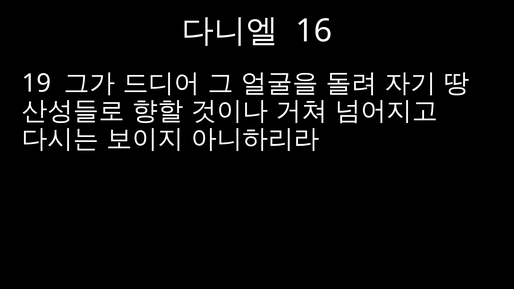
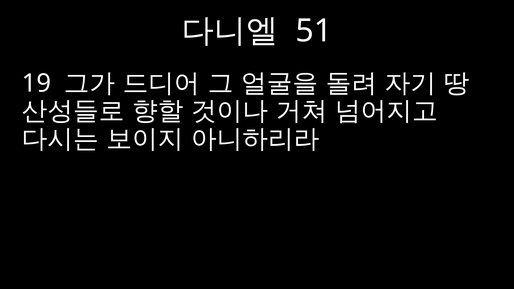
16: 16 -> 51 (314, 31)
